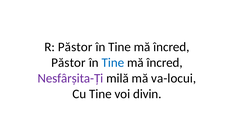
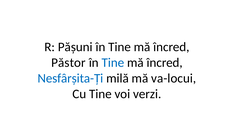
R Păstor: Păstor -> Pășuni (75, 47)
Nesfârșita-Ți colour: purple -> blue (70, 78)
divin: divin -> verzi (147, 94)
